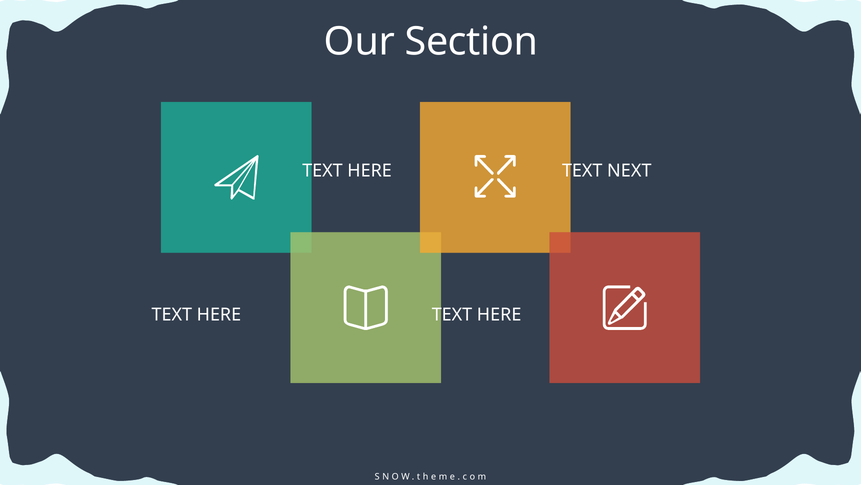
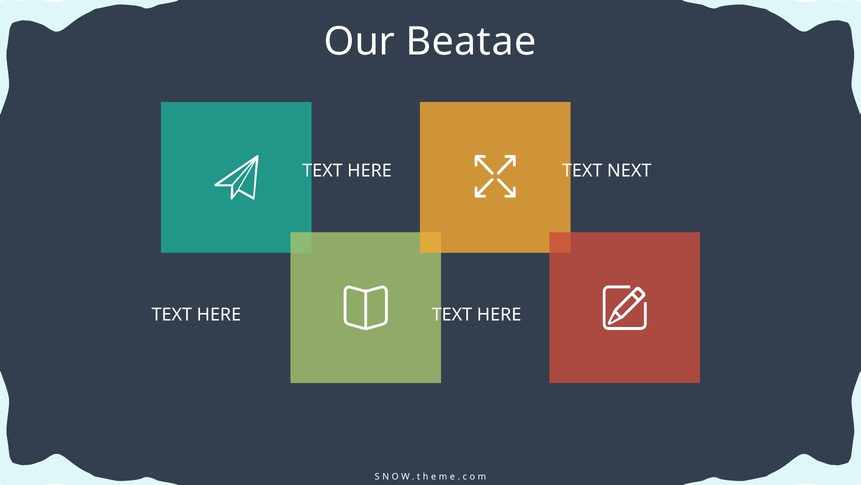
Section: Section -> Beatae (471, 42)
